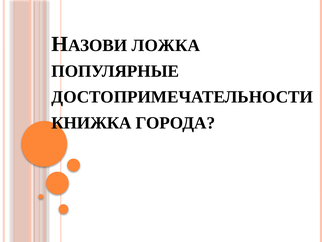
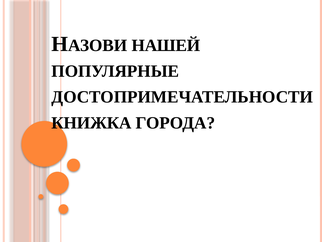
ЛОЖКА: ЛОЖКА -> НАШЕЙ (166, 45)
